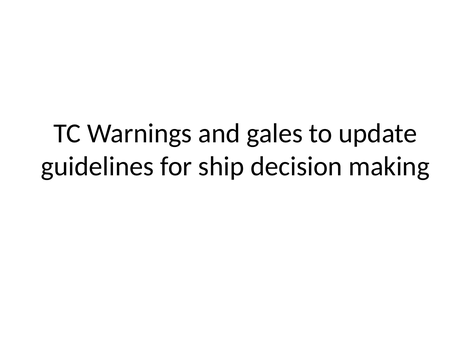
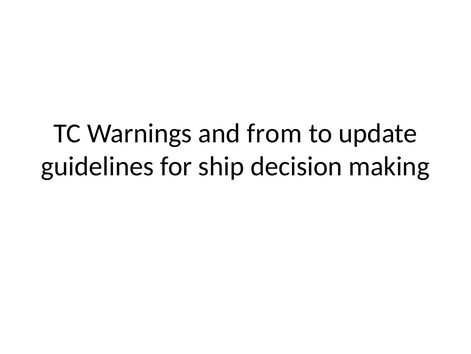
gales: gales -> from (274, 133)
